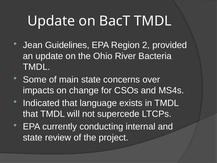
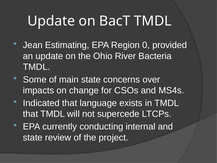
Guidelines: Guidelines -> Estimating (67, 45)
2: 2 -> 0 (146, 45)
